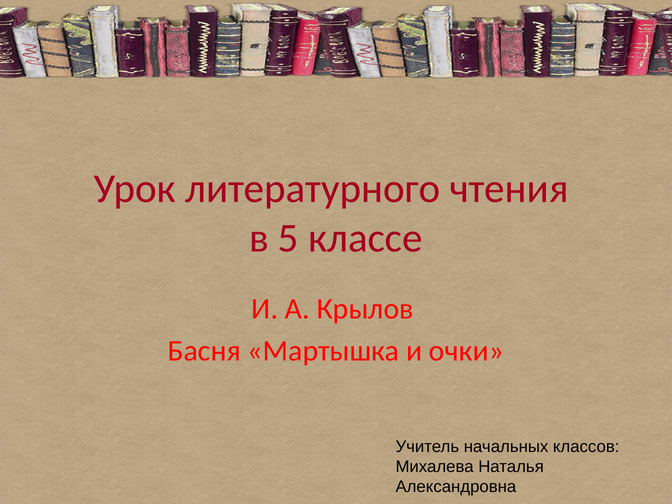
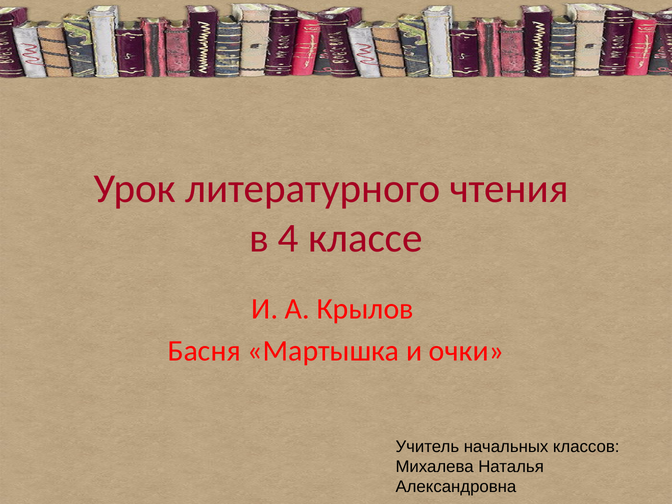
5: 5 -> 4 (288, 238)
